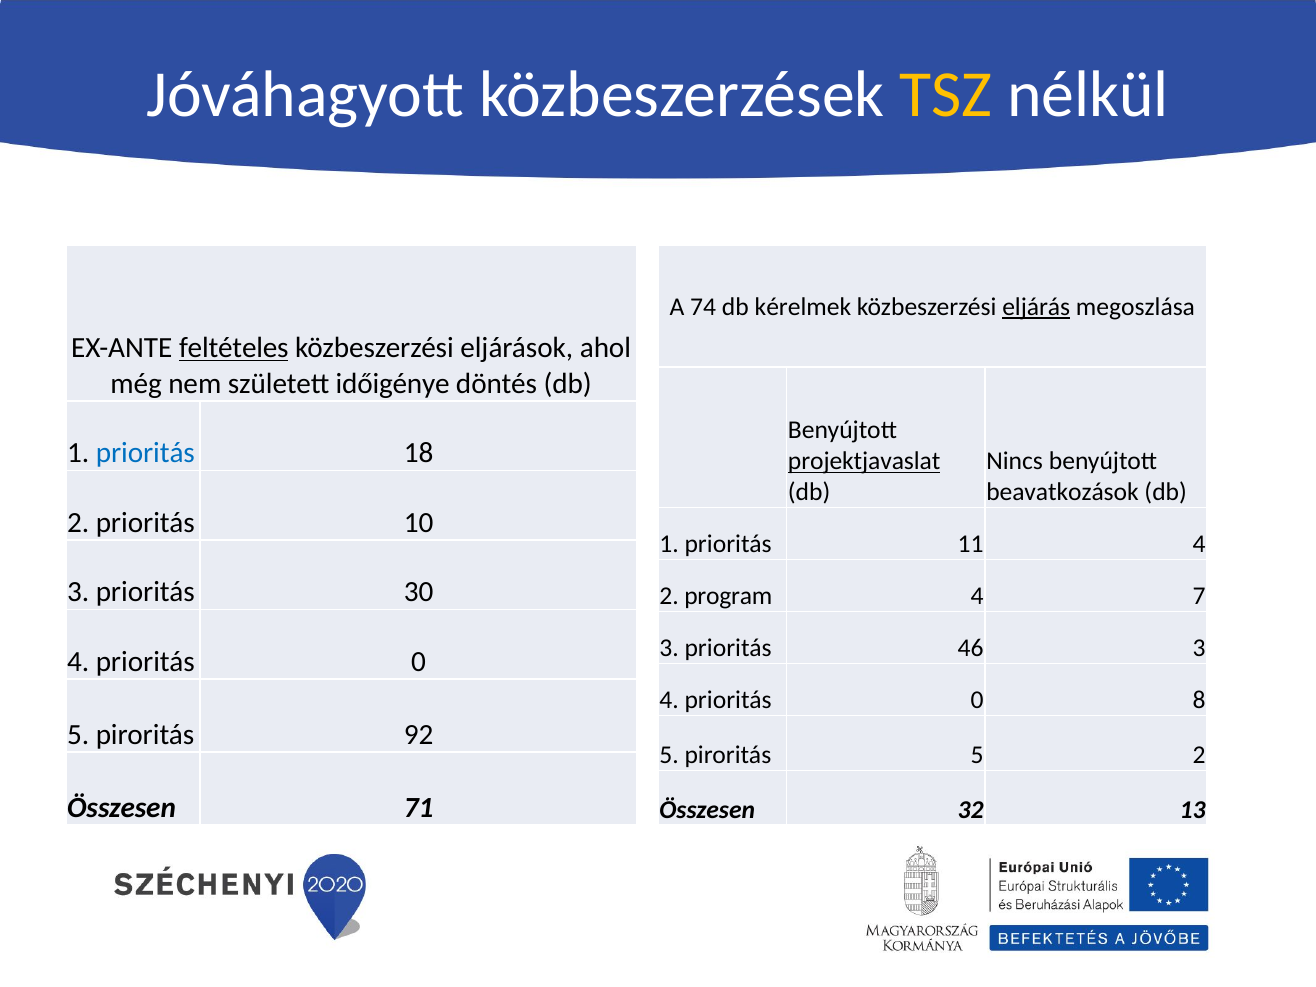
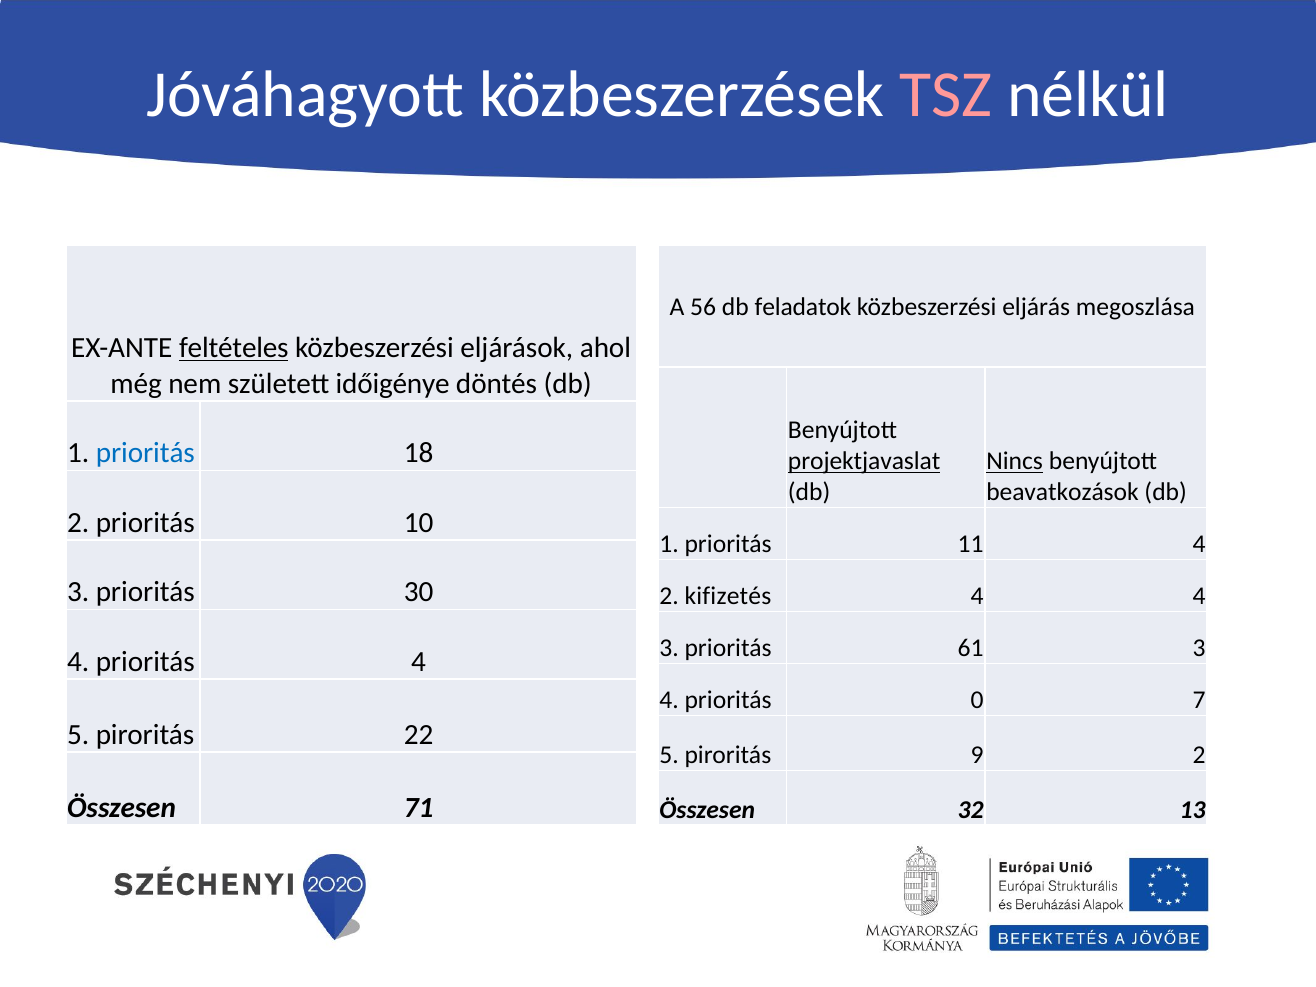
TSZ colour: yellow -> pink (946, 95)
74: 74 -> 56 (703, 307)
kérelmek: kérelmek -> feladatok (803, 307)
eljárás underline: present -> none (1036, 307)
Nincs underline: none -> present (1015, 461)
program: program -> kifizetés (728, 596)
4 7: 7 -> 4 (1199, 596)
46: 46 -> 61 (971, 648)
0: 0 -> 4 (419, 662)
8: 8 -> 7 (1199, 700)
92: 92 -> 22 (419, 735)
piroritás 5: 5 -> 9 (977, 755)
